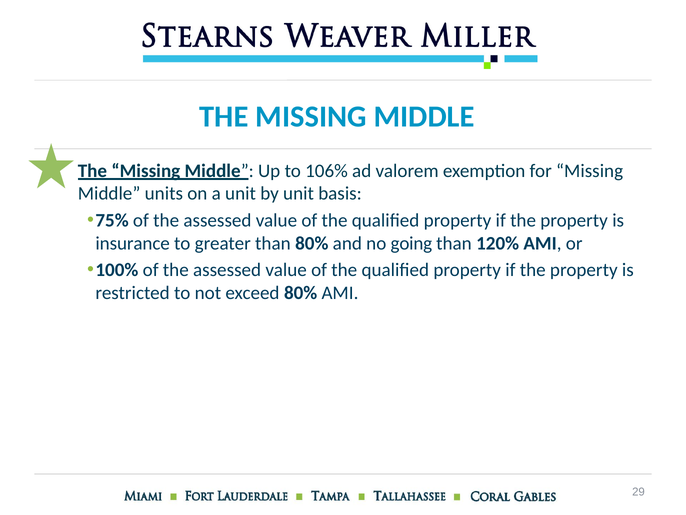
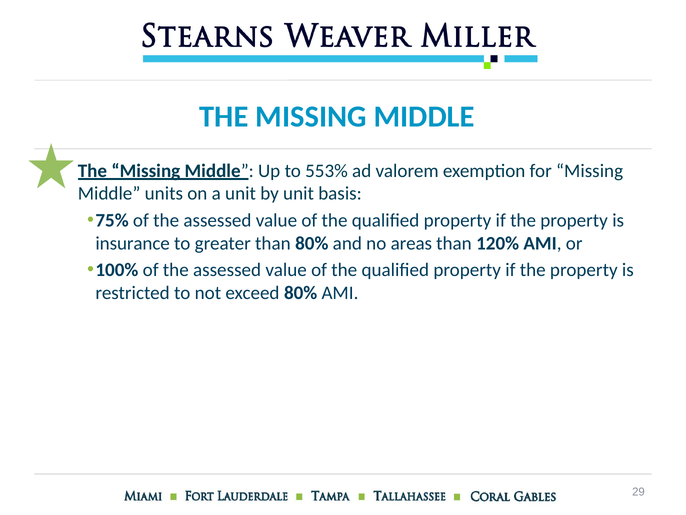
106%: 106% -> 553% (326, 171)
going: going -> areas (411, 243)
